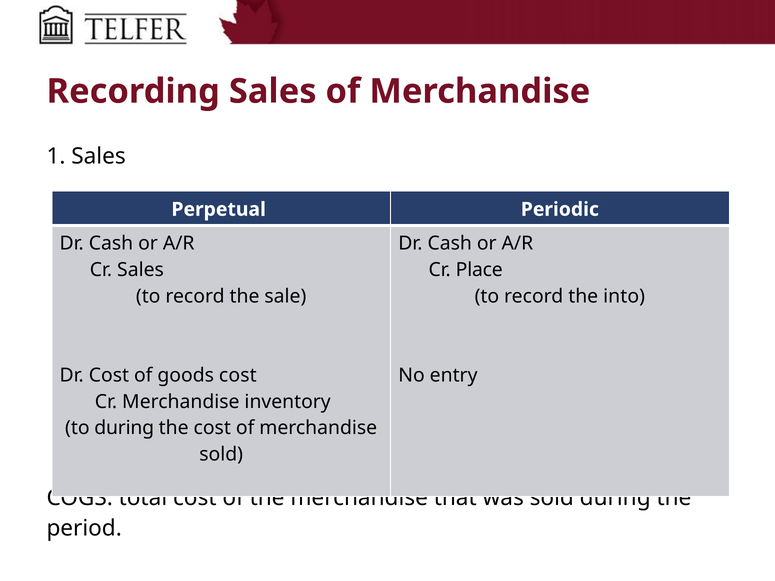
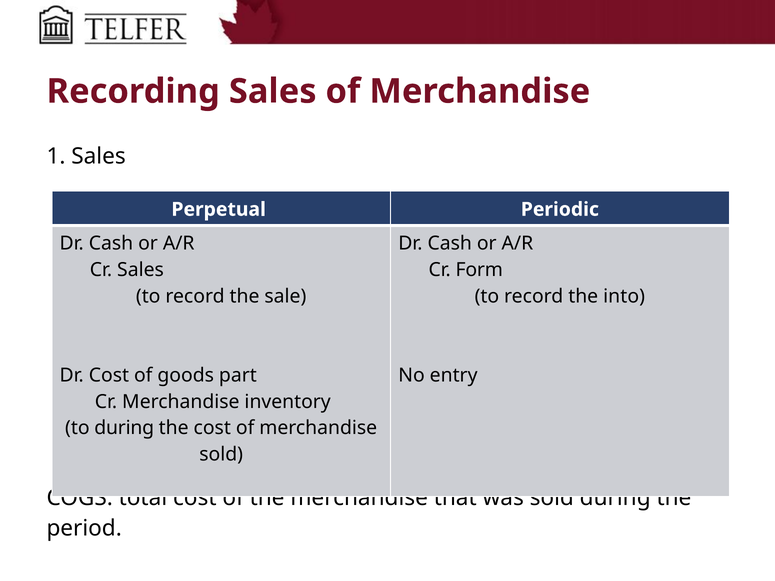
Place: Place -> Form (479, 270)
goods cost: cost -> part (238, 375)
